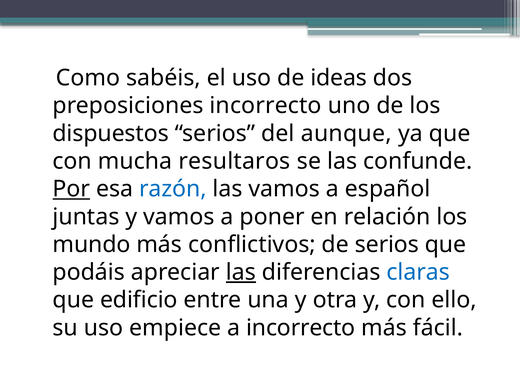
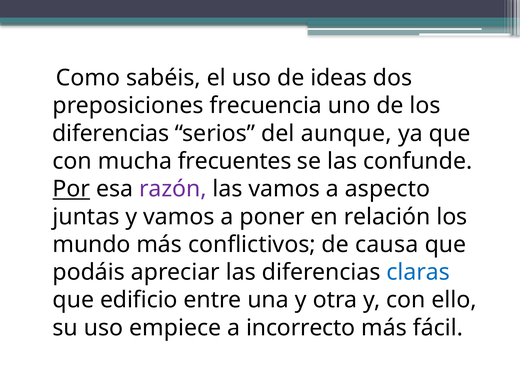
preposiciones incorrecto: incorrecto -> frecuencia (266, 106)
dispuestos: dispuestos -> diferencias (111, 133)
resultaros: resultaros -> frecuentes (235, 161)
razón colour: blue -> purple (173, 189)
español: español -> aspecto (388, 189)
de serios: serios -> causa (387, 244)
las underline: present -> none (241, 272)
